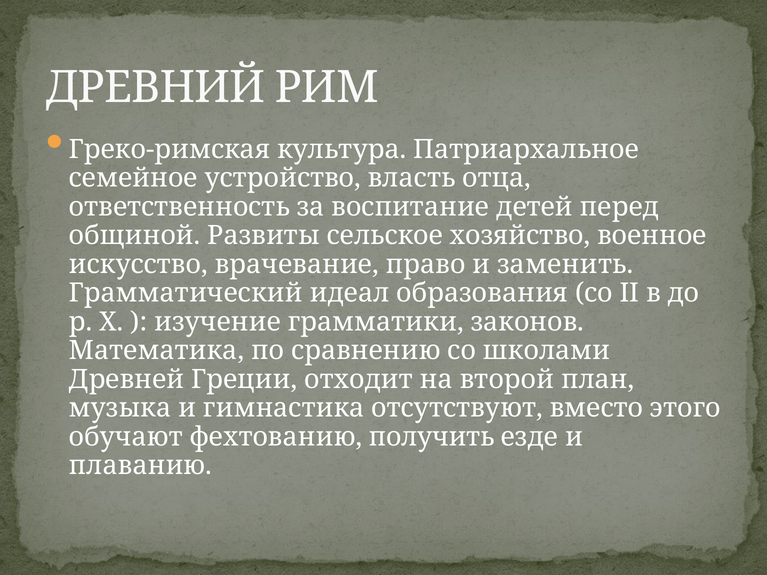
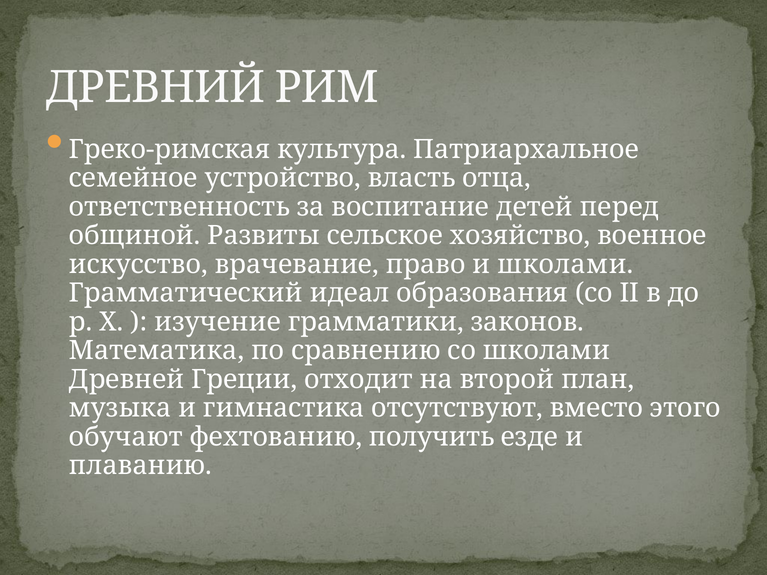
и заменить: заменить -> школами (565, 264)
